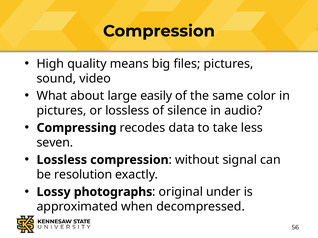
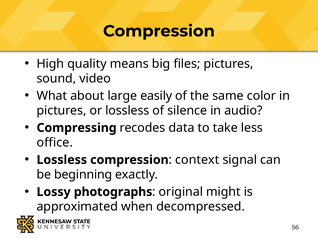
seven: seven -> office (55, 143)
without: without -> context (197, 160)
resolution: resolution -> beginning (83, 175)
under: under -> might (223, 192)
